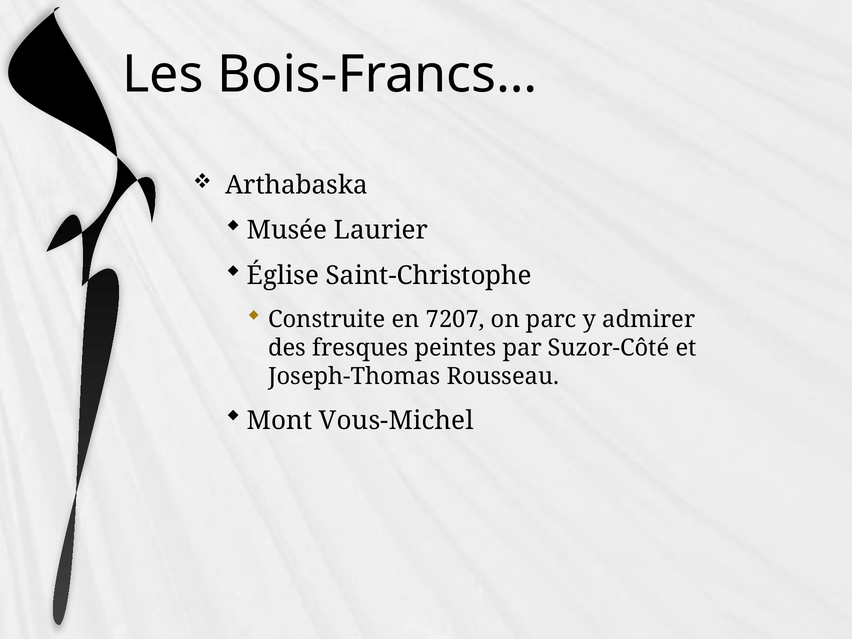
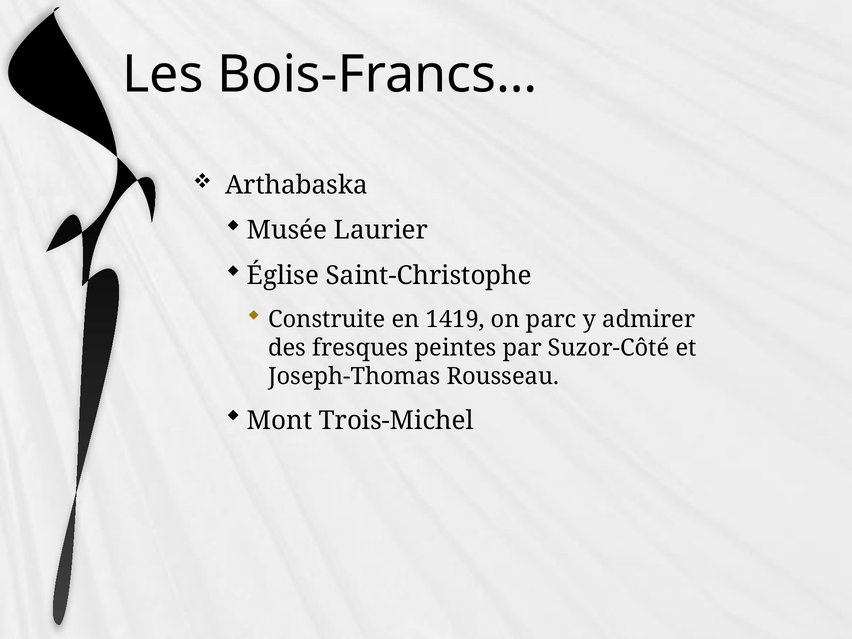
7207: 7207 -> 1419 (455, 320)
Vous-Michel: Vous-Michel -> Trois-Michel (396, 421)
